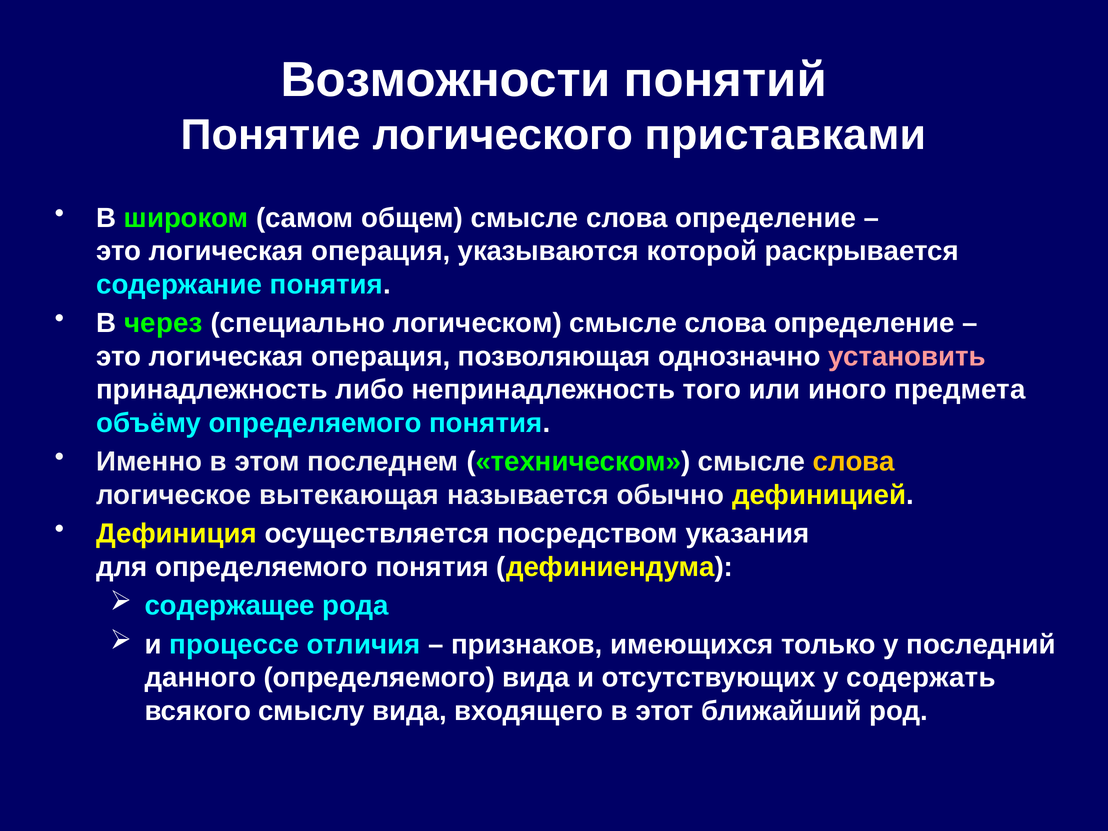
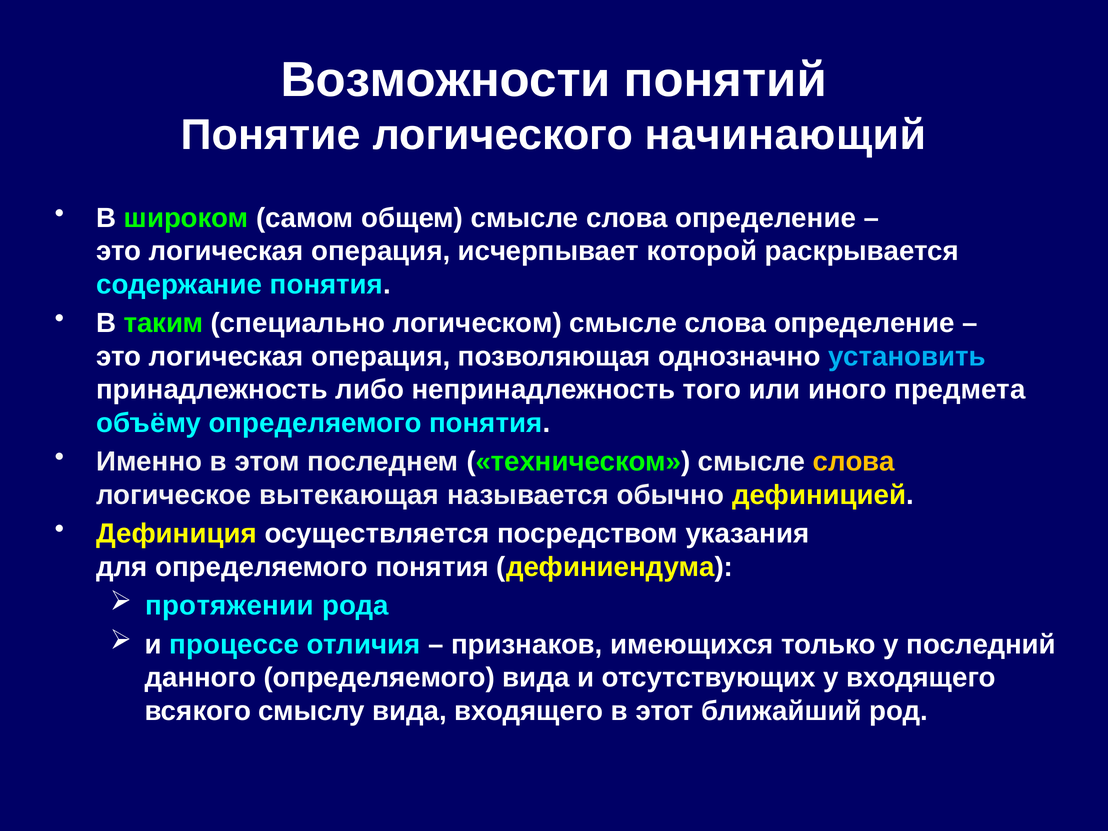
приставками: приставками -> начинающий (786, 135)
указываются: указываются -> исчерпывает (548, 251)
через: через -> таким (164, 323)
установить colour: pink -> light blue (907, 356)
содержащее: содержащее -> протяжении (230, 606)
у содержать: содержать -> входящего (921, 678)
